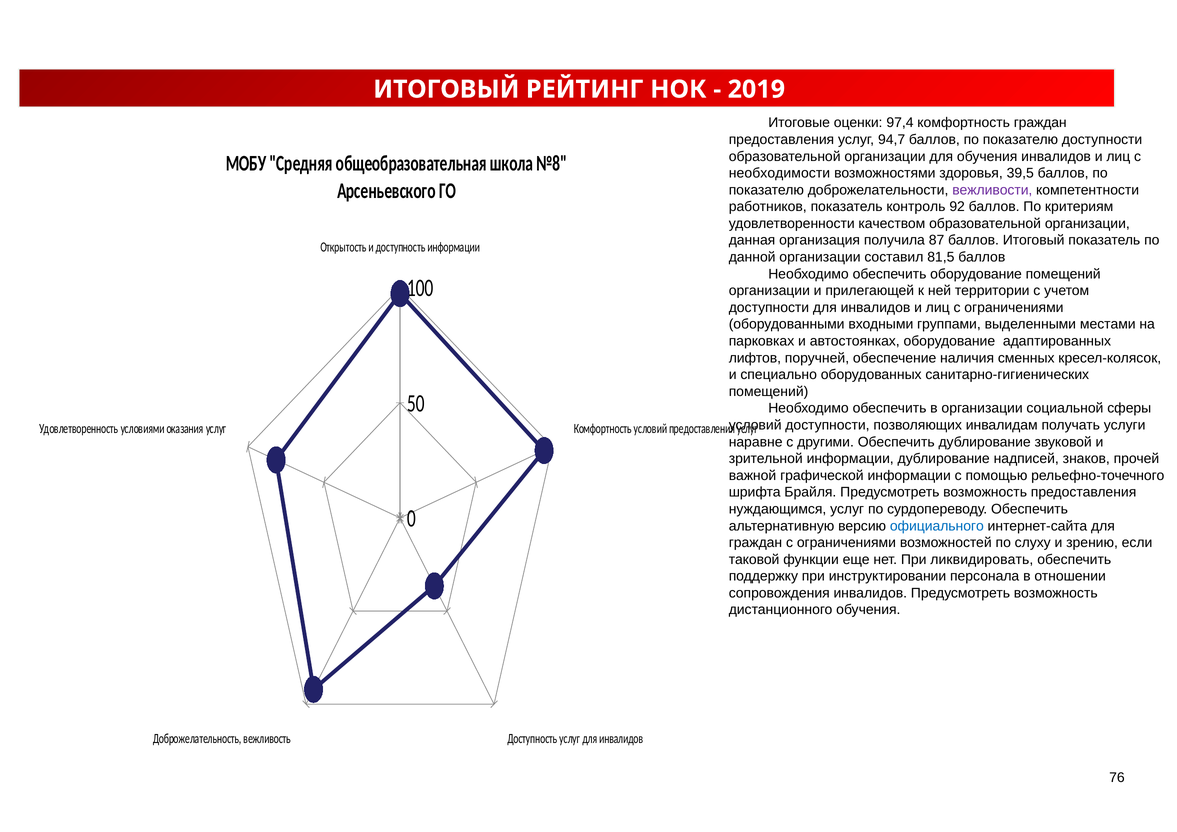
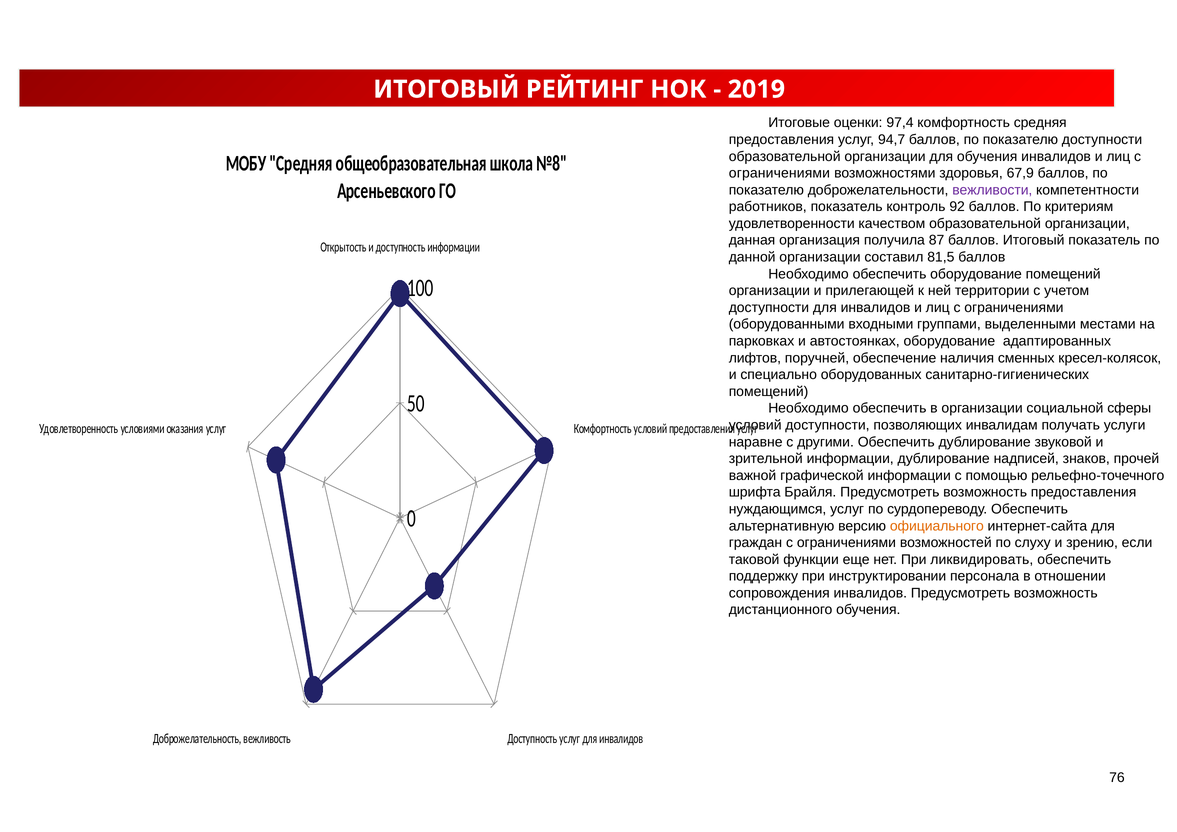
комфортность граждан: граждан -> средняя (1040, 123)
необходимости: необходимости -> ограничениями (779, 173)
39,5: 39,5 -> 67,9 (1020, 173)
официального colour: blue -> orange (937, 526)
